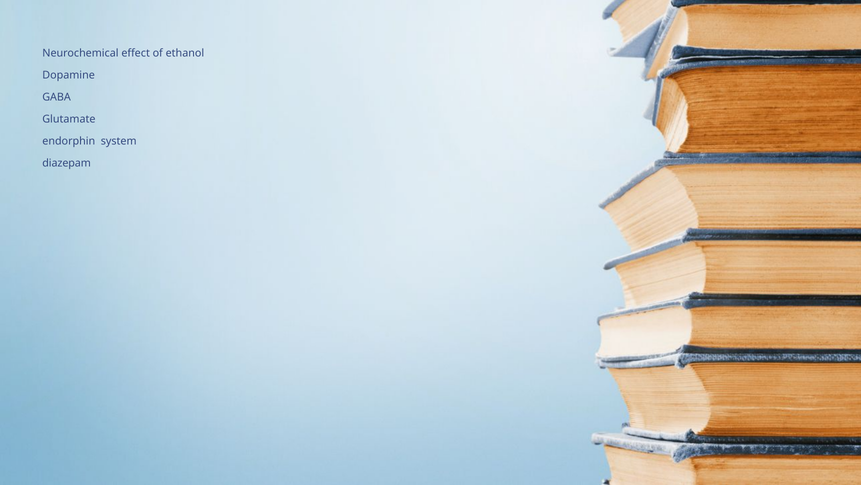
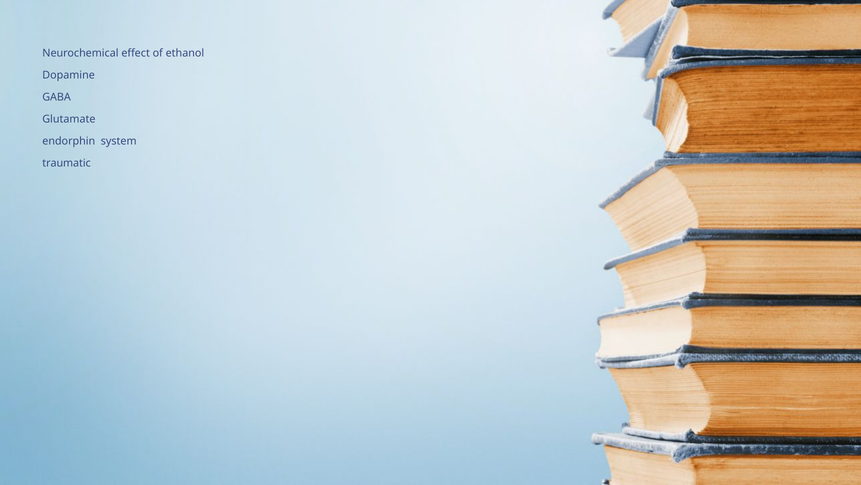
diazepam: diazepam -> traumatic (67, 163)
